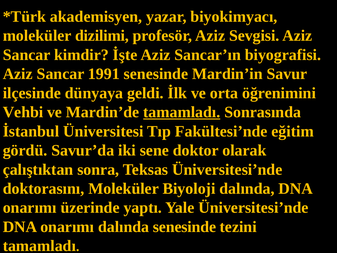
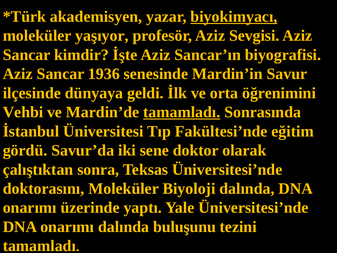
biyokimyacı underline: none -> present (234, 17)
dizilimi: dizilimi -> yaşıyor (102, 36)
1991: 1991 -> 1936 (104, 74)
dalında senesinde: senesinde -> buluşunu (185, 227)
